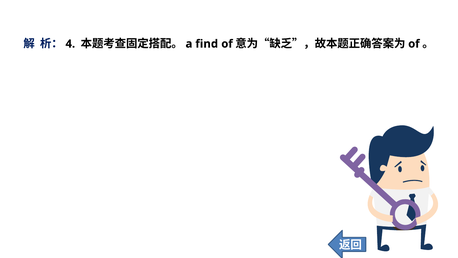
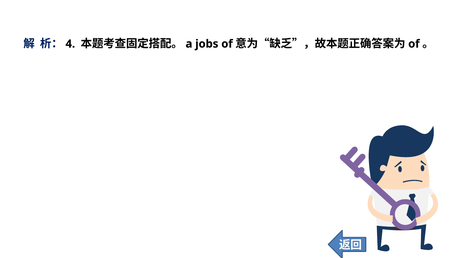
find: find -> jobs (207, 44)
